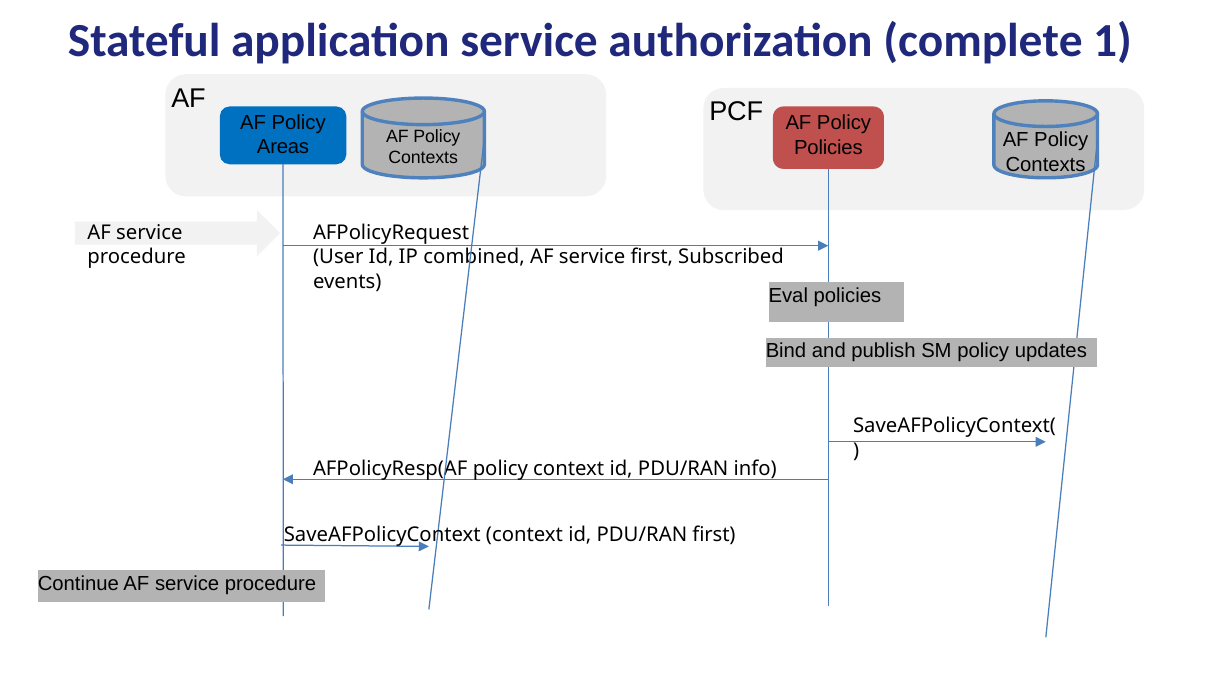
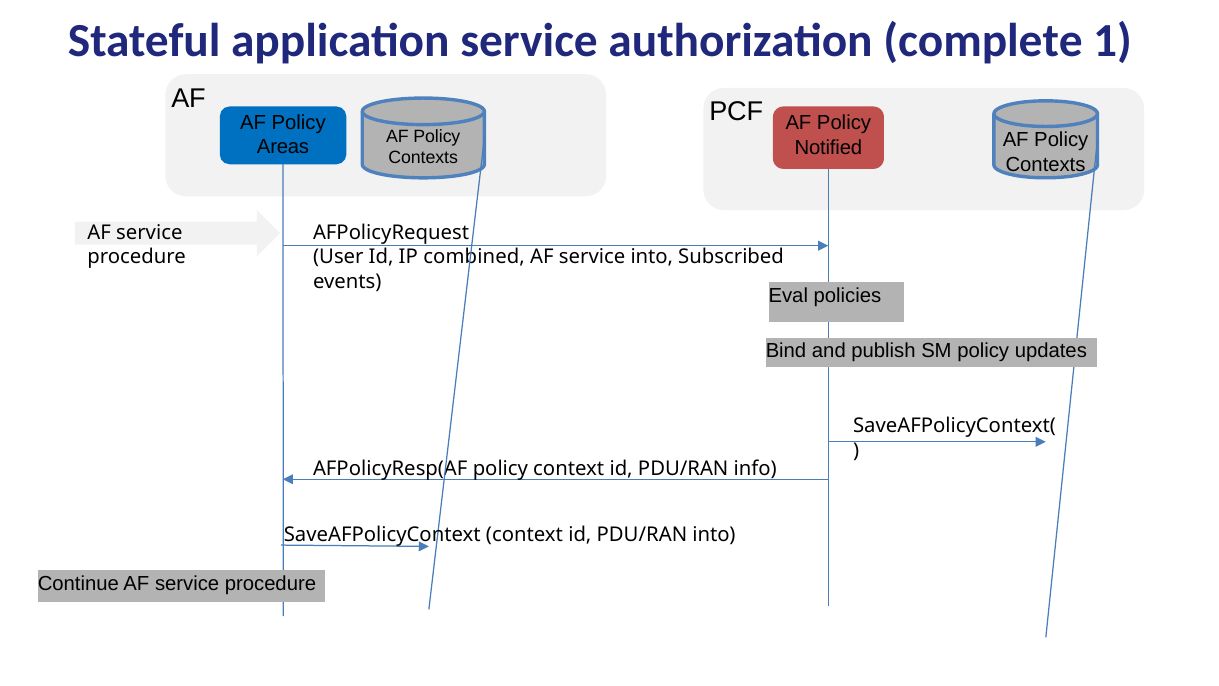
Policies: Policies -> Notified (828, 147)
service first: first -> into (652, 257)
PDU/RAN first: first -> into (714, 535)
